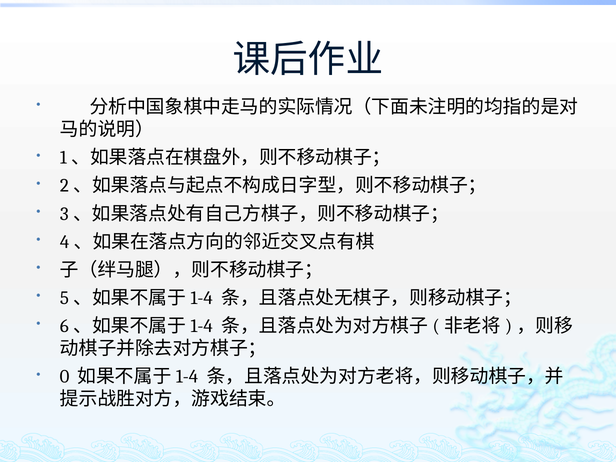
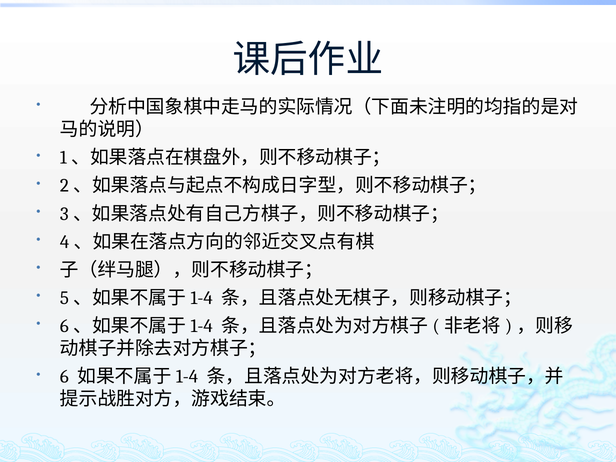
0: 0 -> 6 (64, 377)
